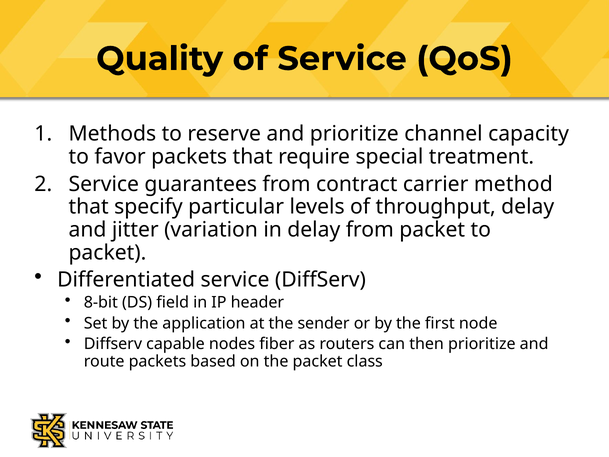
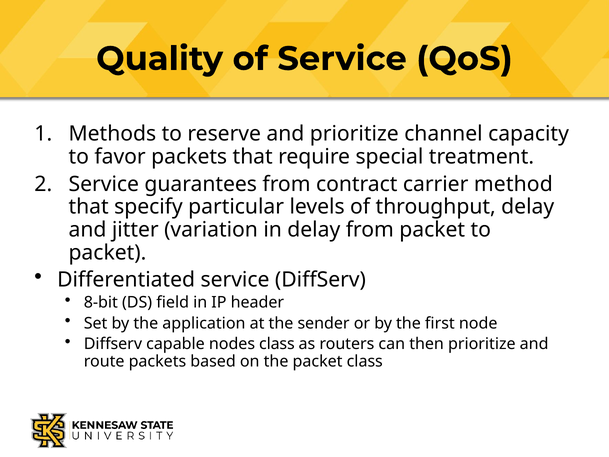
nodes fiber: fiber -> class (277, 344)
